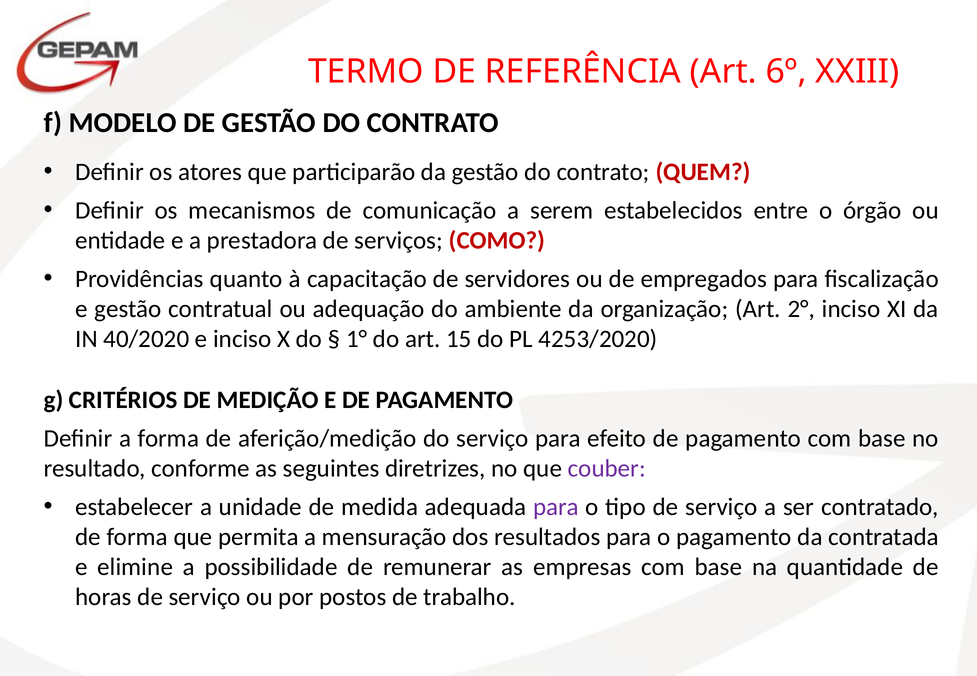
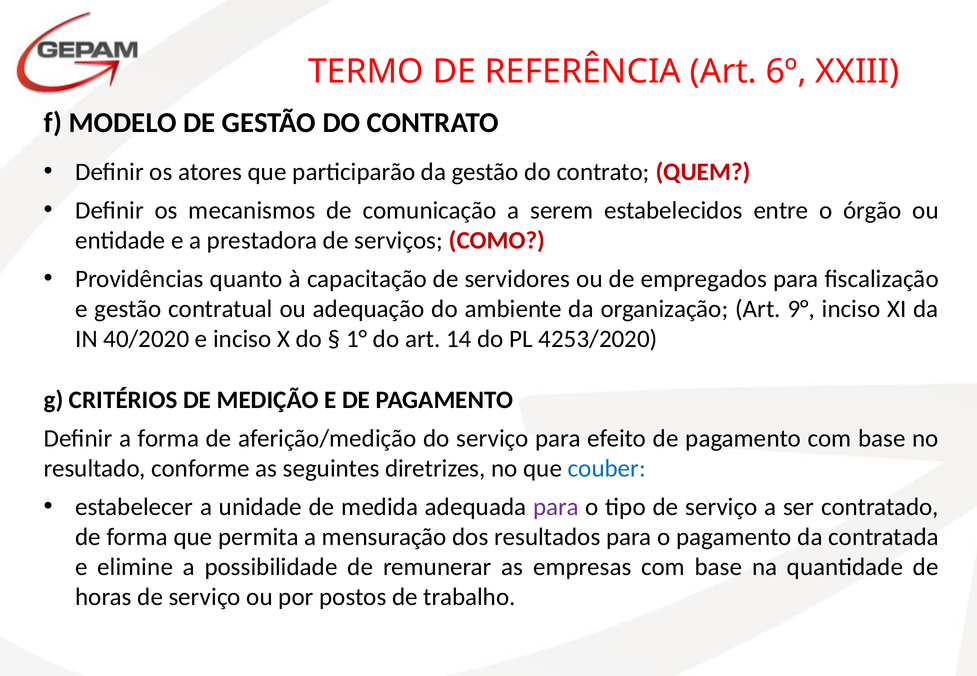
2°: 2° -> 9° (801, 309)
15: 15 -> 14 (459, 339)
couber colour: purple -> blue (607, 469)
